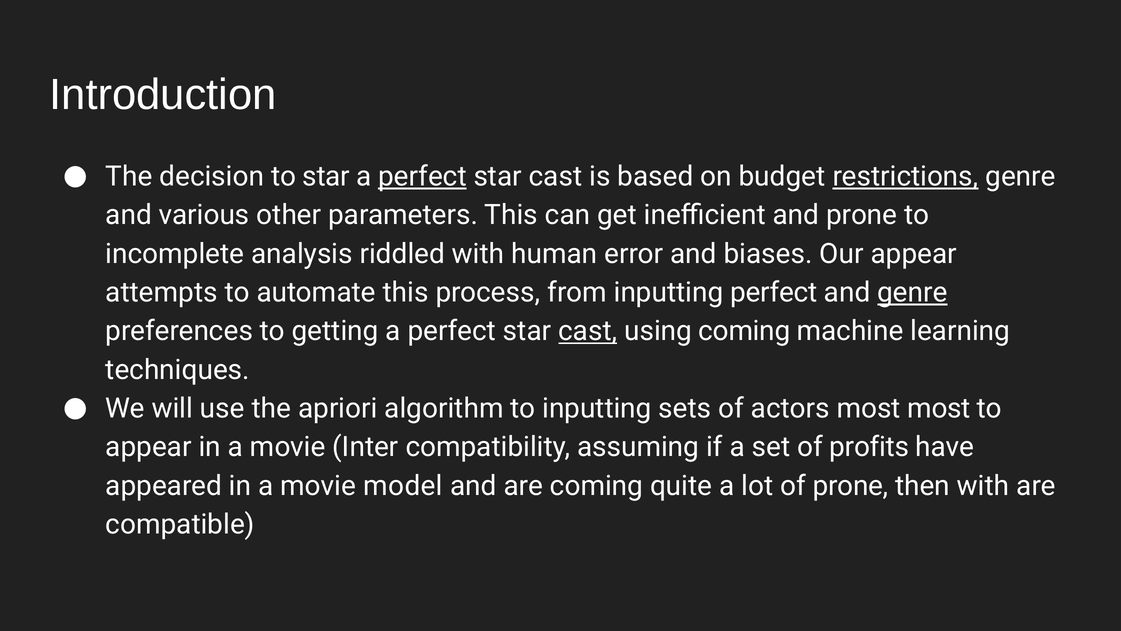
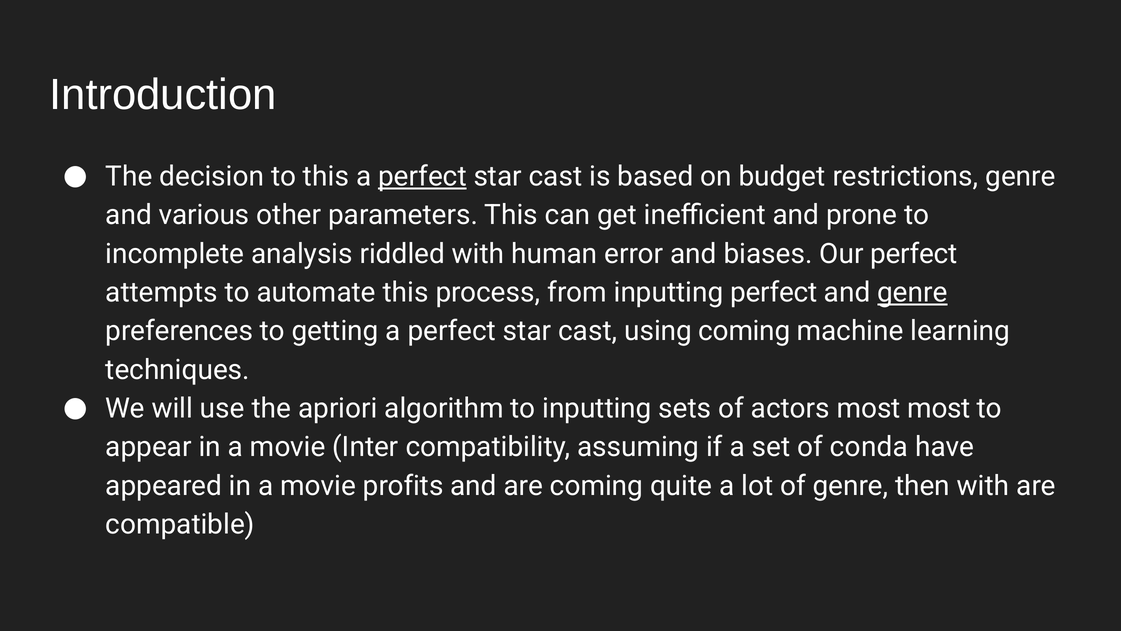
to star: star -> this (326, 176)
restrictions underline: present -> none (905, 176)
Our appear: appear -> perfect (914, 254)
cast underline: present -> none (588, 331)
profits: profits -> conda (869, 447)
model: model -> profits (403, 486)
of prone: prone -> genre (850, 486)
